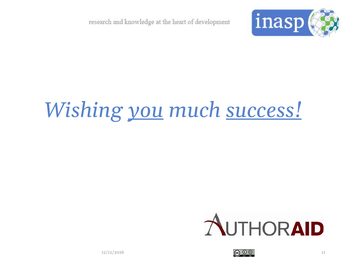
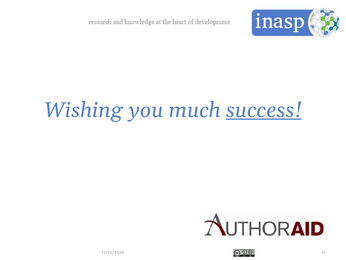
you underline: present -> none (146, 110)
